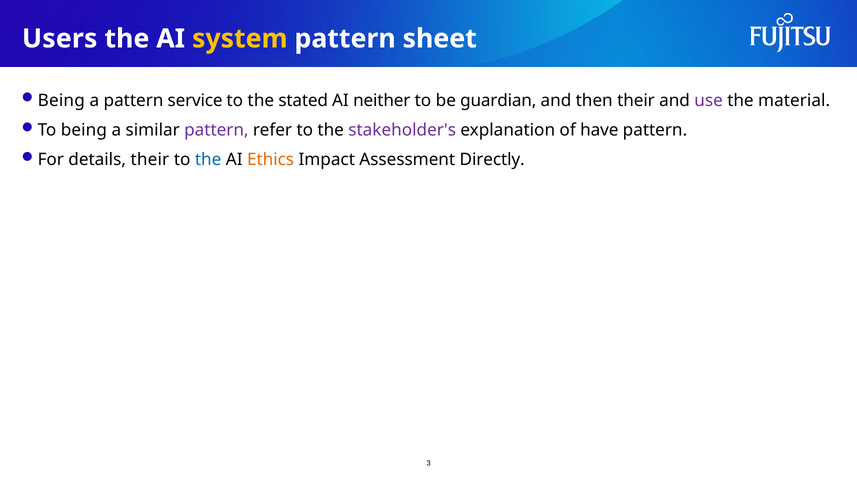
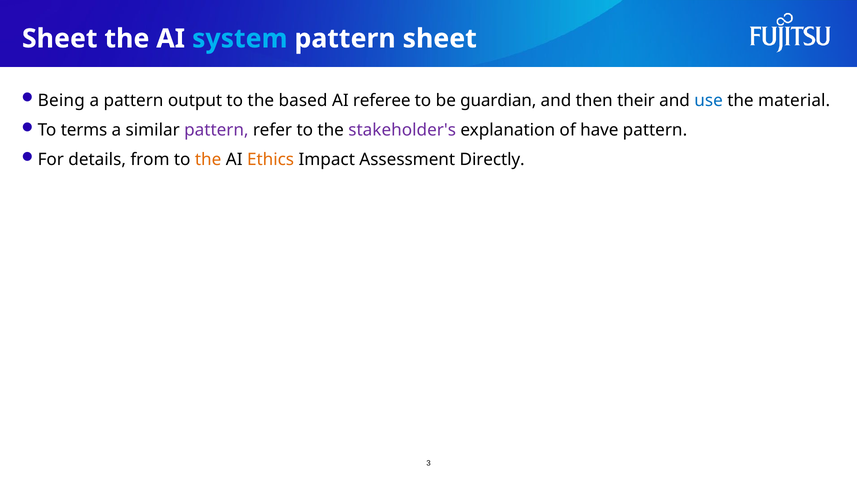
Users: Users -> Sheet (60, 39)
system colour: yellow -> light blue (240, 39)
service: service -> output (195, 101)
stated: stated -> based (303, 101)
neither: neither -> referee (382, 101)
use colour: purple -> blue (709, 101)
To being: being -> terms (84, 130)
details their: their -> from (150, 160)
the colour: blue -> orange (208, 160)
